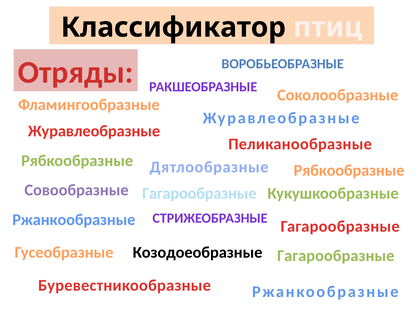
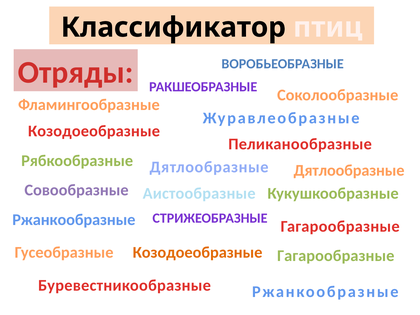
Журавлеобразные: Журавлеобразные -> Козодоеобразные (94, 131)
Рябкообразные: Рябкообразные -> Дятлообразные (349, 171)
Гагарообразные: Гагарообразные -> Аистообразные (199, 193)
Козодоеобразные colour: black -> orange (198, 253)
